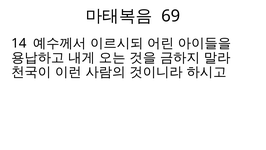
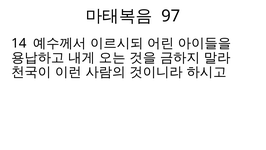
69: 69 -> 97 (171, 16)
